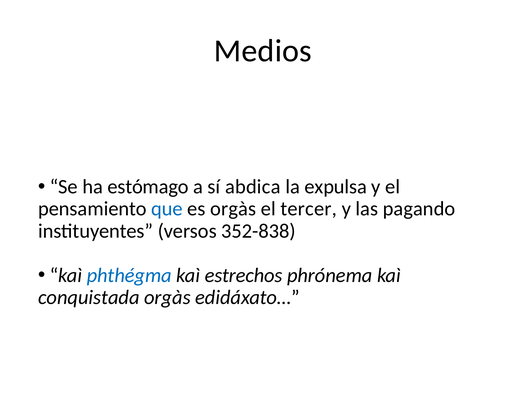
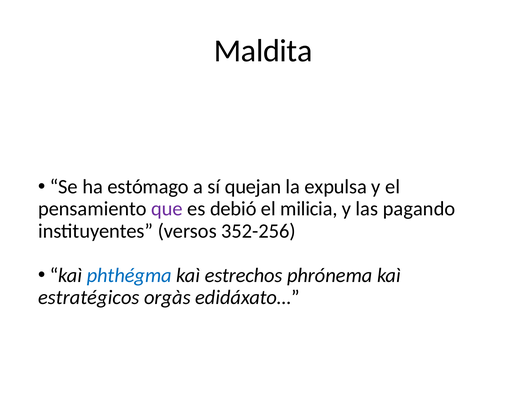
Medios: Medios -> Maldita (263, 51)
abdica: abdica -> quejan (253, 187)
que colour: blue -> purple (167, 209)
es orgàs: orgàs -> debió (233, 209)
tercer: tercer -> milicia (309, 209)
352-838: 352-838 -> 352-256 (259, 231)
conquistada: conquistada -> estratégicos (89, 297)
